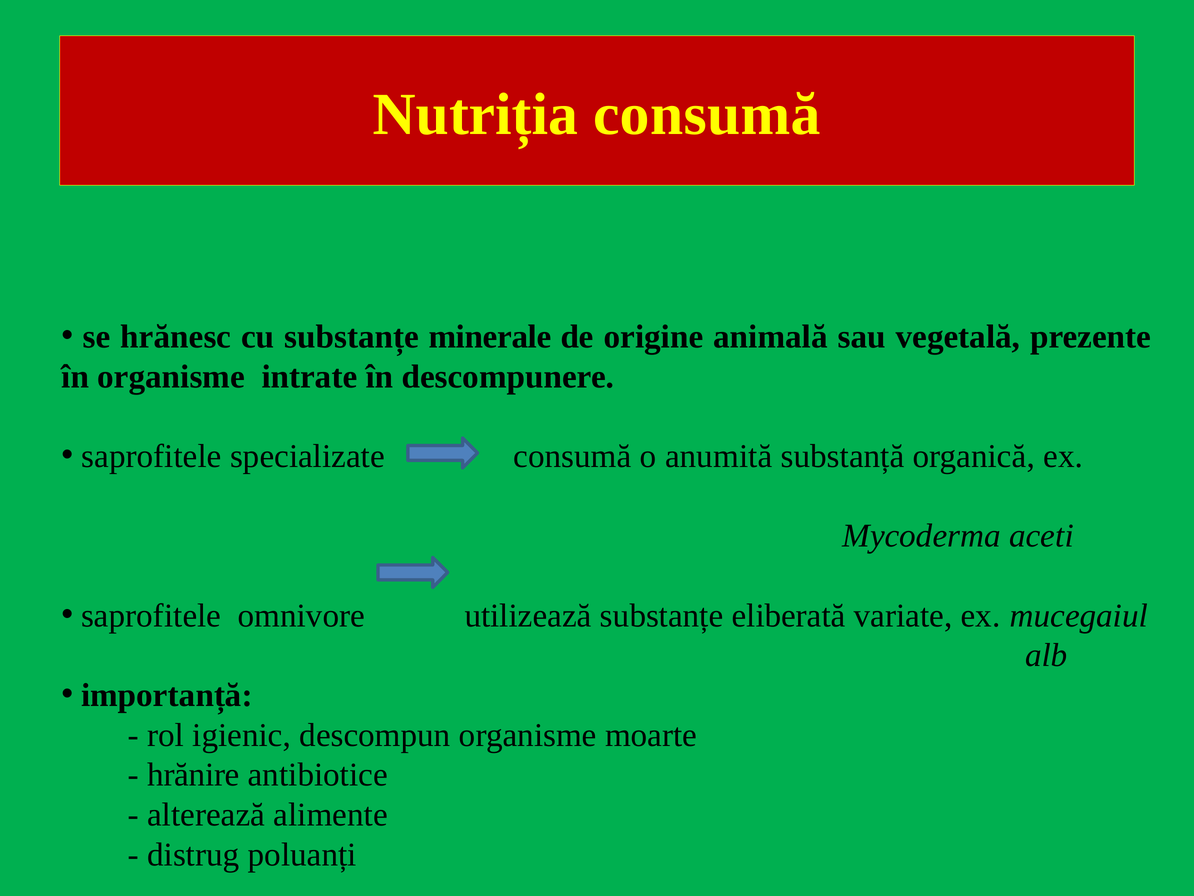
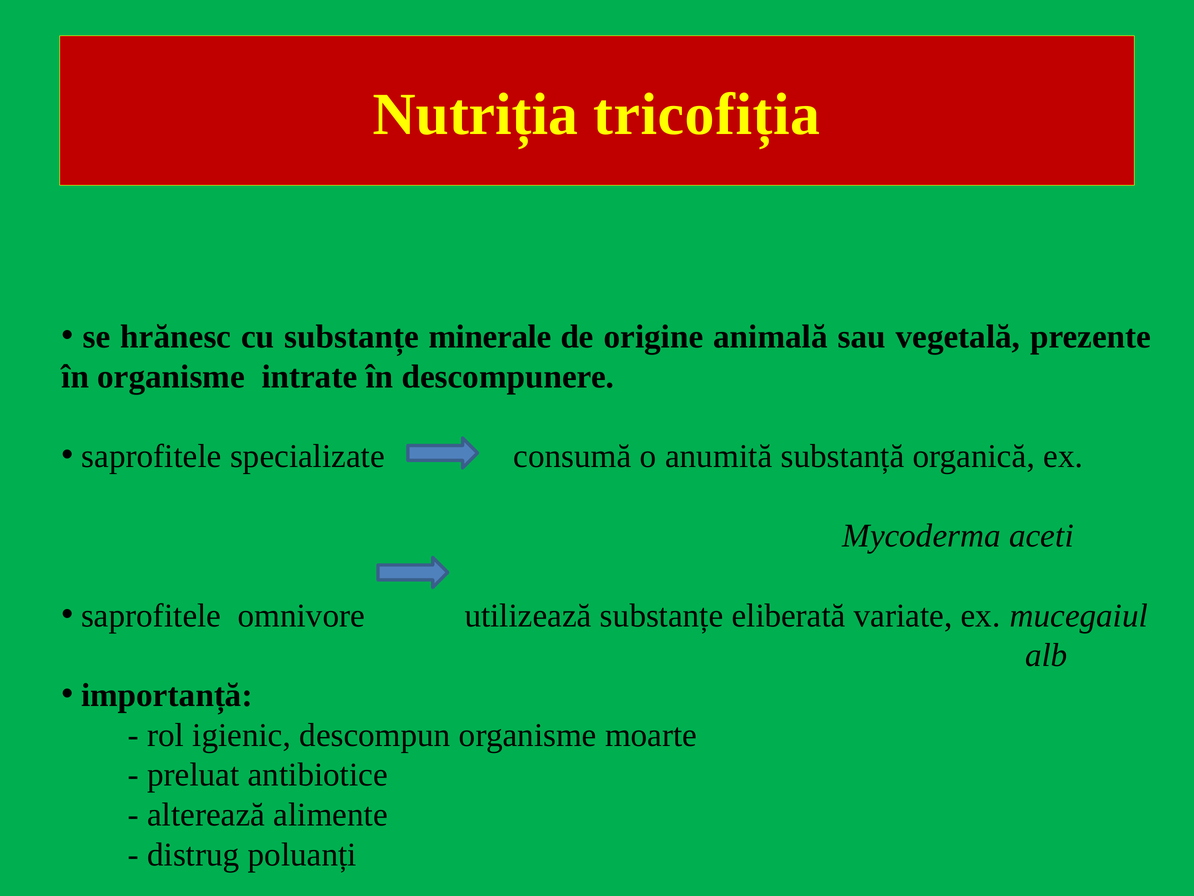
Nutriția consumă: consumă -> tricofiția (707, 115)
hrănire: hrănire -> preluat (193, 775)
